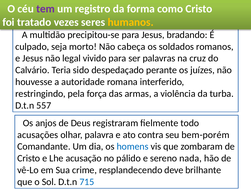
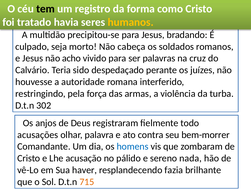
tem colour: purple -> black (46, 9)
vezes: vezes -> havia (66, 22)
legal: legal -> acho (72, 58)
557: 557 -> 302 (44, 105)
bem-porém: bem-porém -> bem-morrer (206, 134)
crime: crime -> haver (84, 169)
deve: deve -> fazia (174, 169)
715 colour: blue -> orange (87, 181)
